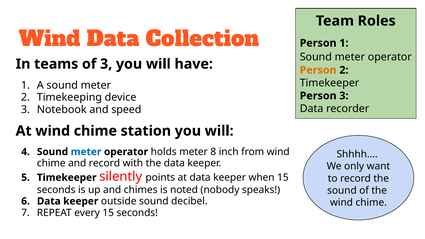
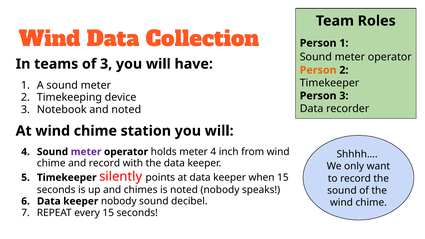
and speed: speed -> noted (126, 110)
meter colour: blue -> purple (86, 152)
meter 8: 8 -> 4 (213, 152)
keeper outside: outside -> nobody (119, 201)
